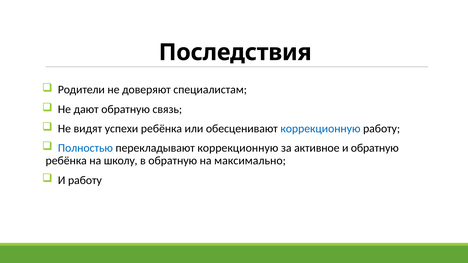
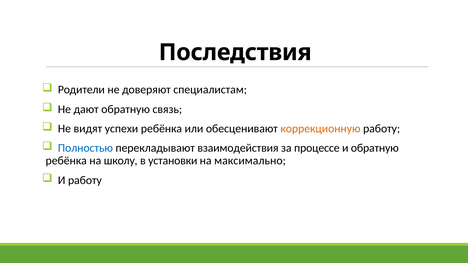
коррекционную colour: blue -> orange (320, 129)
перекладывают коррекционную: коррекционную -> взаимодействия (238, 148)
активное: активное -> процессе (317, 148)
в обратную: обратную -> установки (173, 161)
